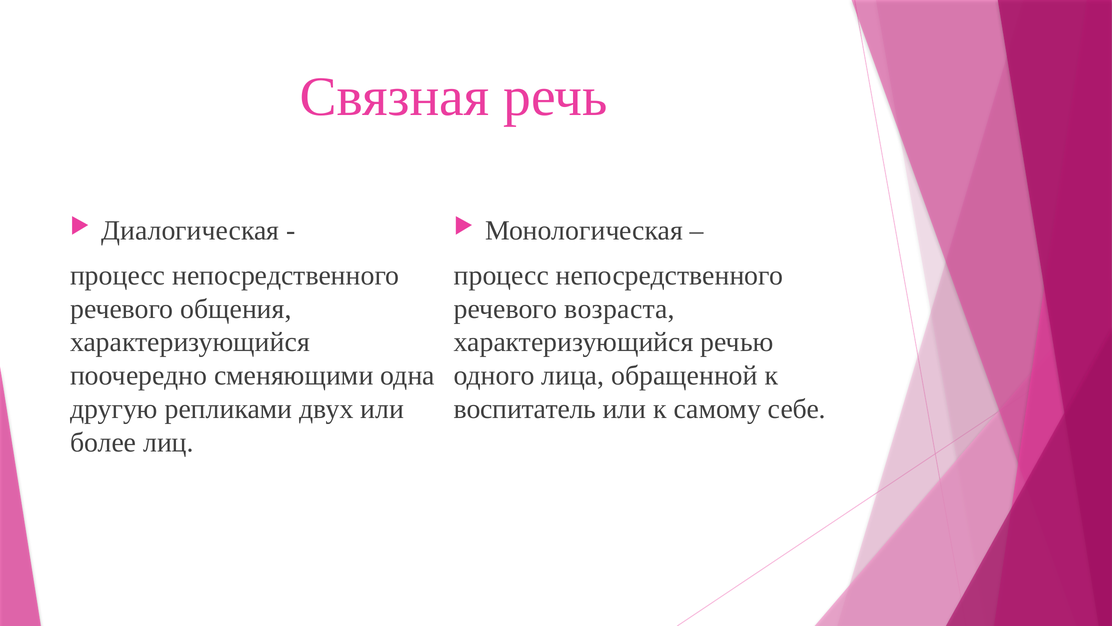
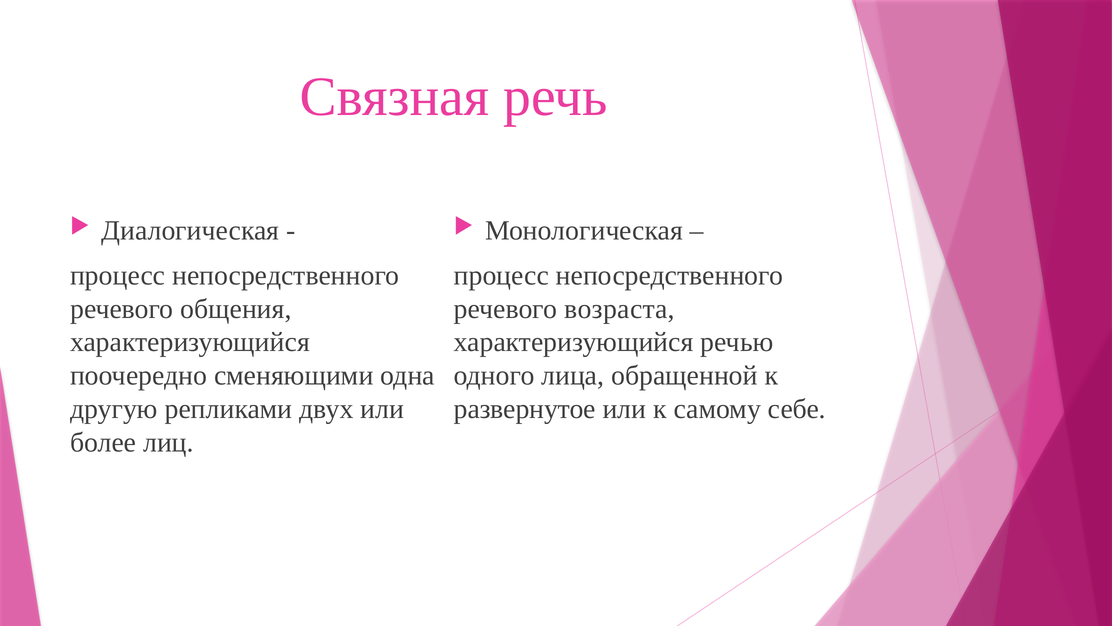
воспитатель: воспитатель -> развернутое (525, 409)
